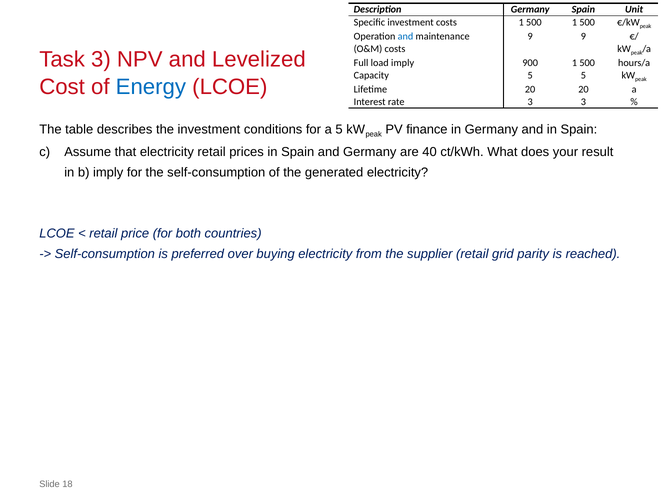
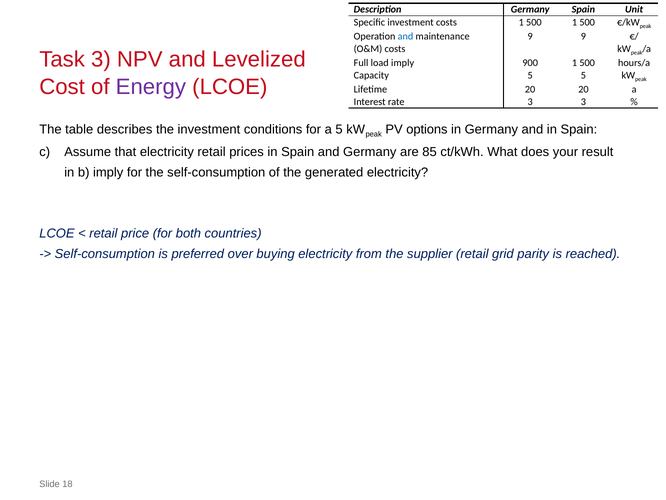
Energy colour: blue -> purple (151, 87)
finance: finance -> options (427, 129)
40: 40 -> 85 (430, 152)
